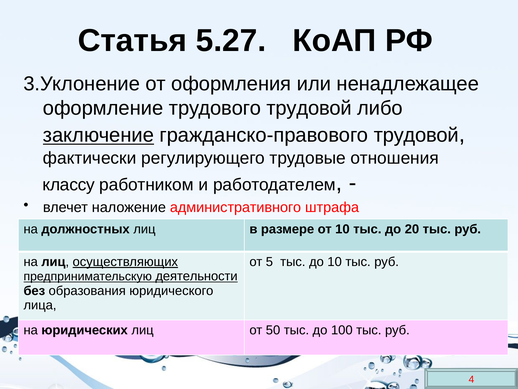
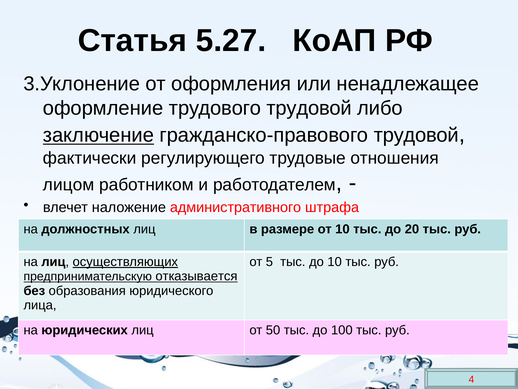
классу: классу -> лицом (69, 184)
деятельности: деятельности -> отказывается (196, 276)
